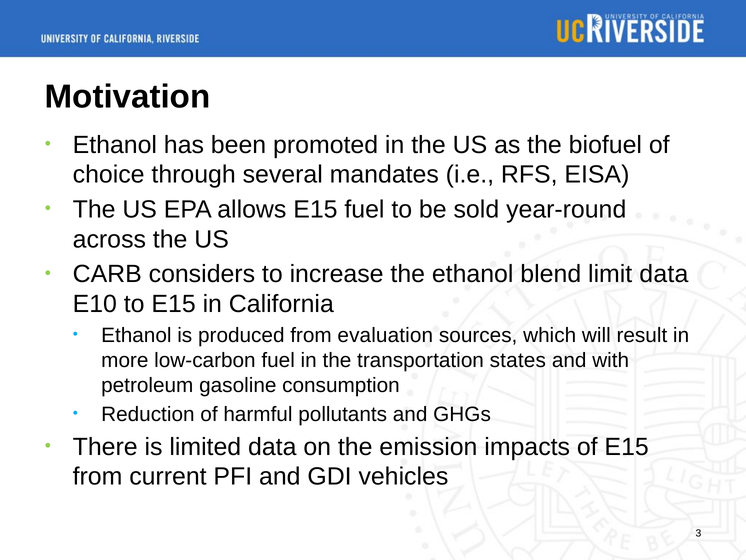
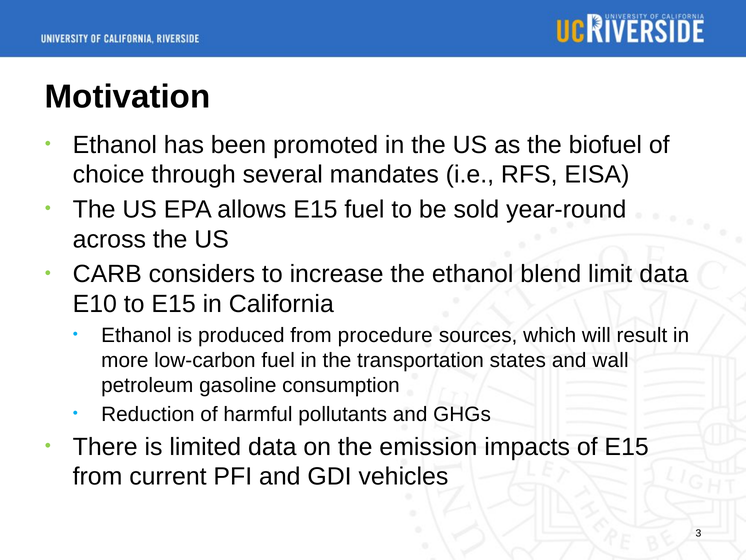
evaluation: evaluation -> procedure (385, 335)
with: with -> wall (611, 360)
